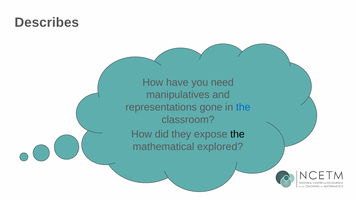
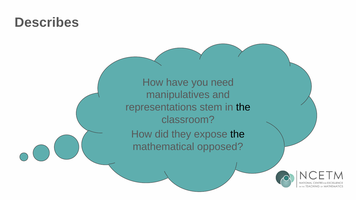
gone: gone -> stem (211, 107)
the colour: blue -> black (243, 107)
explored: explored -> opposed (220, 147)
